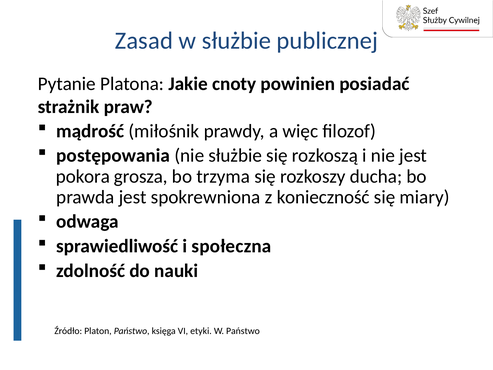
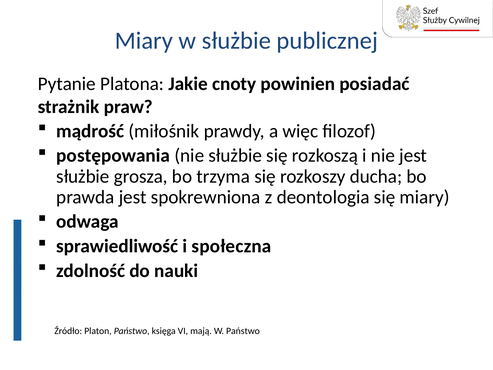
Zasad: Zasad -> Miary (144, 41)
pokora: pokora -> służbie (83, 176)
konieczność: konieczność -> deontologia (323, 197)
etyki: etyki -> mają (201, 331)
